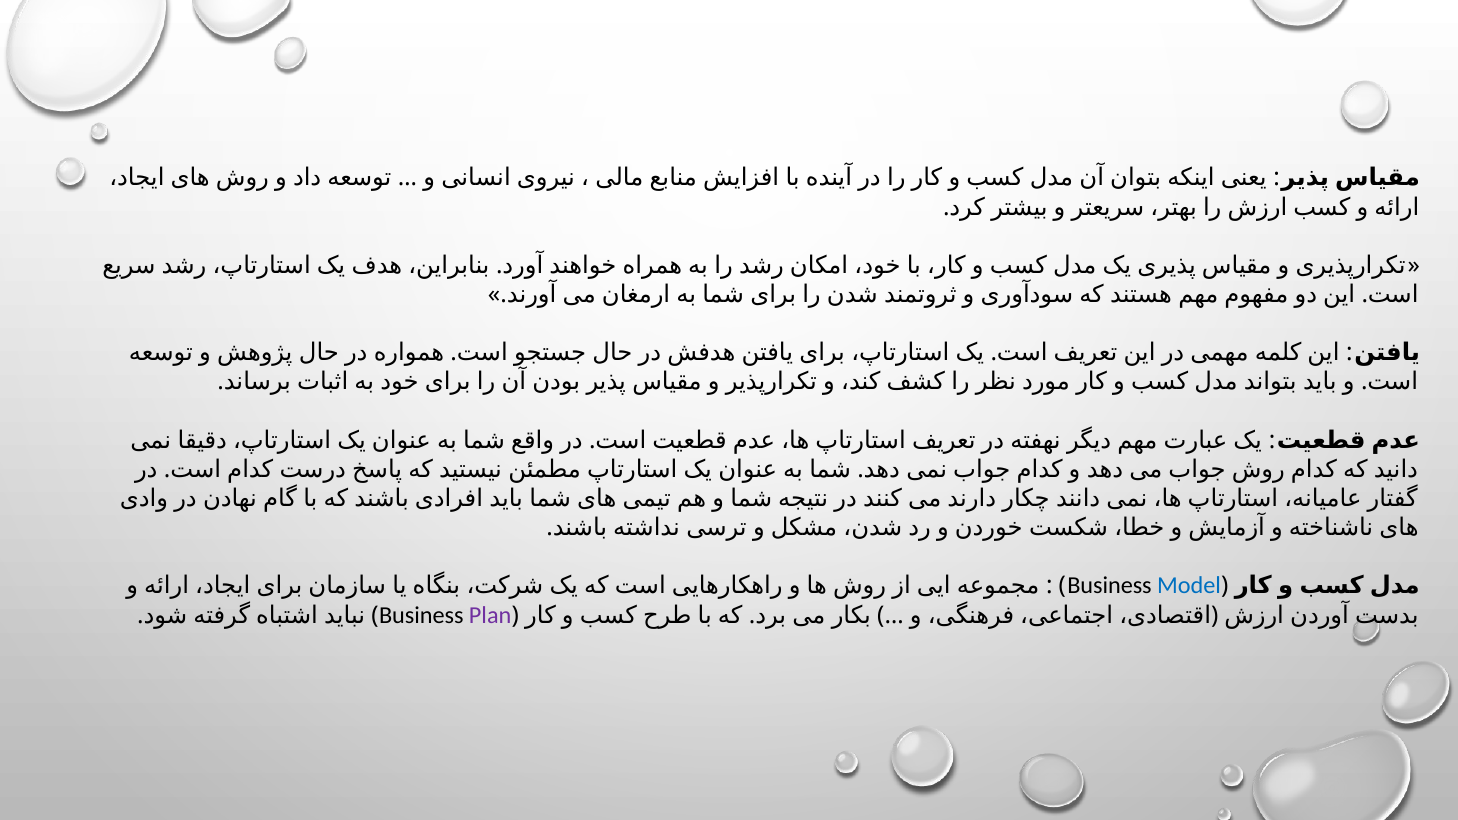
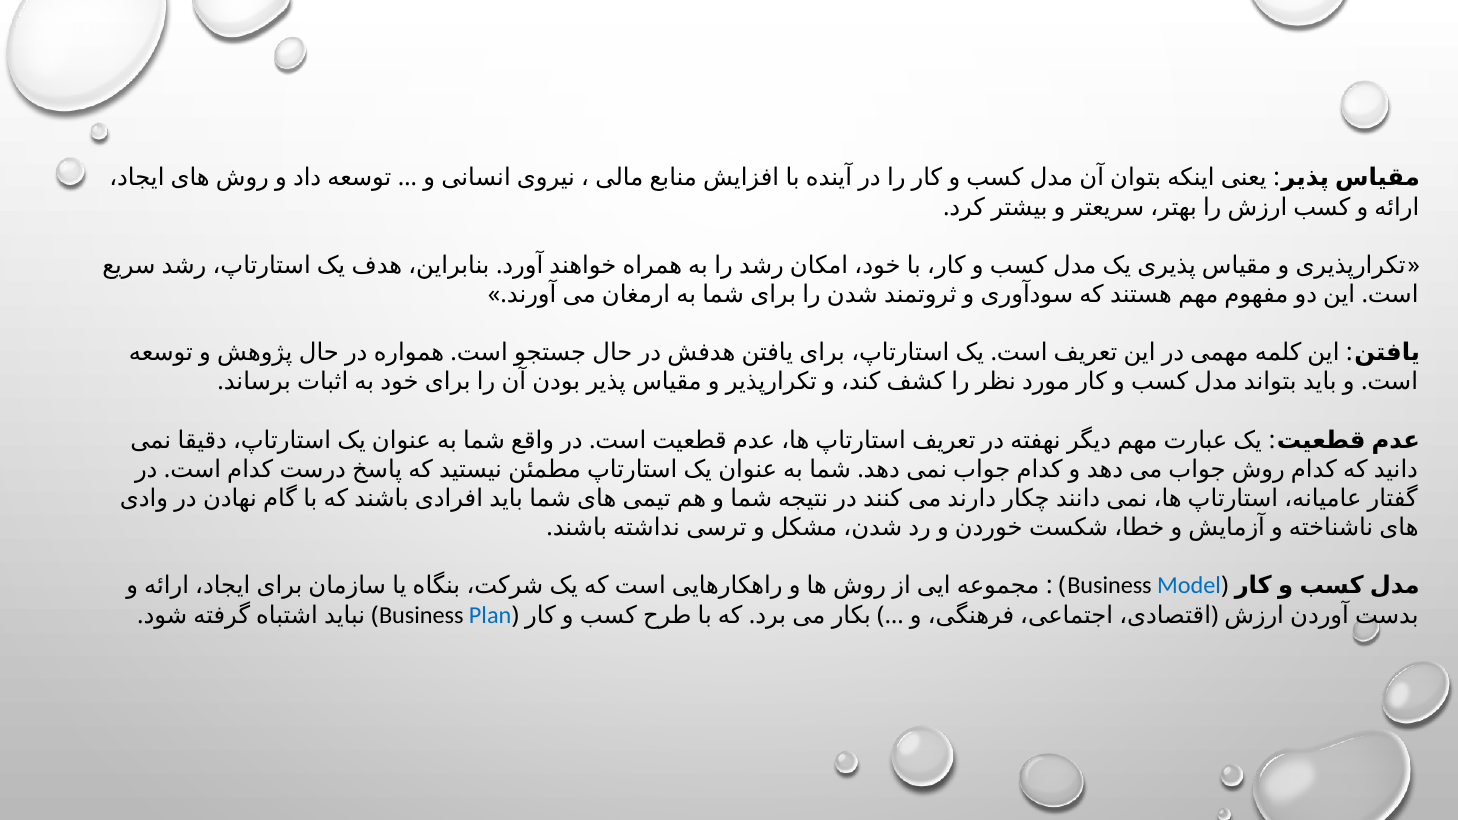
Plan colour: purple -> blue (490, 615)
